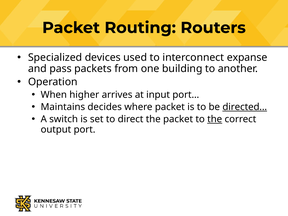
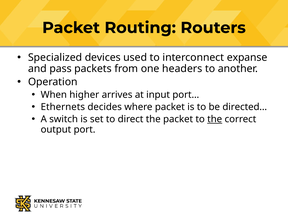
building: building -> headers (182, 69)
Maintains: Maintains -> Ethernets (63, 107)
directed… underline: present -> none (245, 107)
